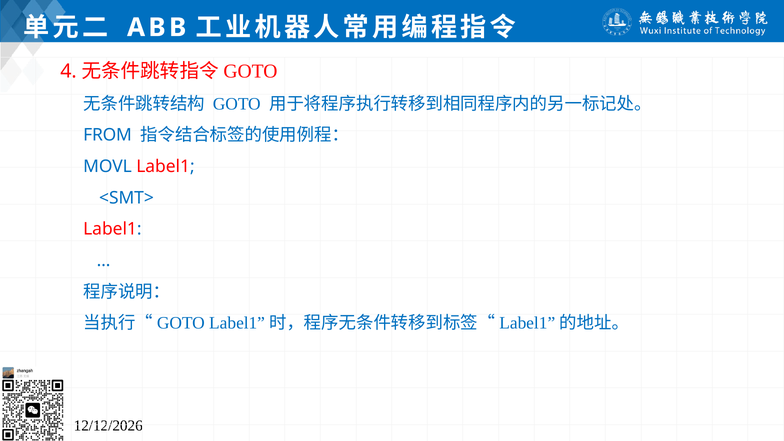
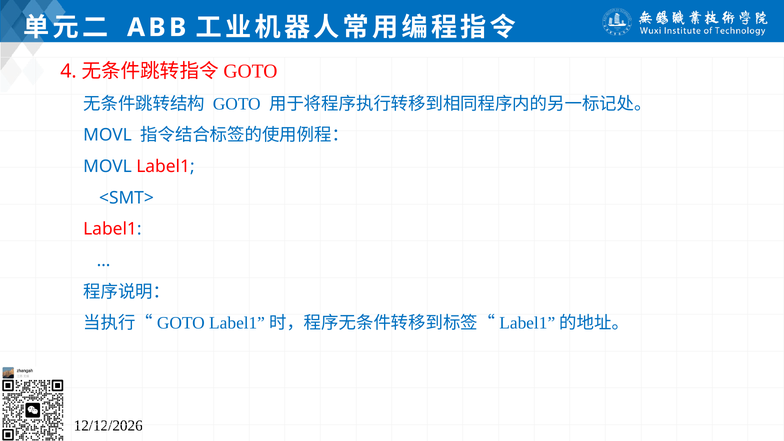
FROM: FROM -> MOVL (108, 135)
